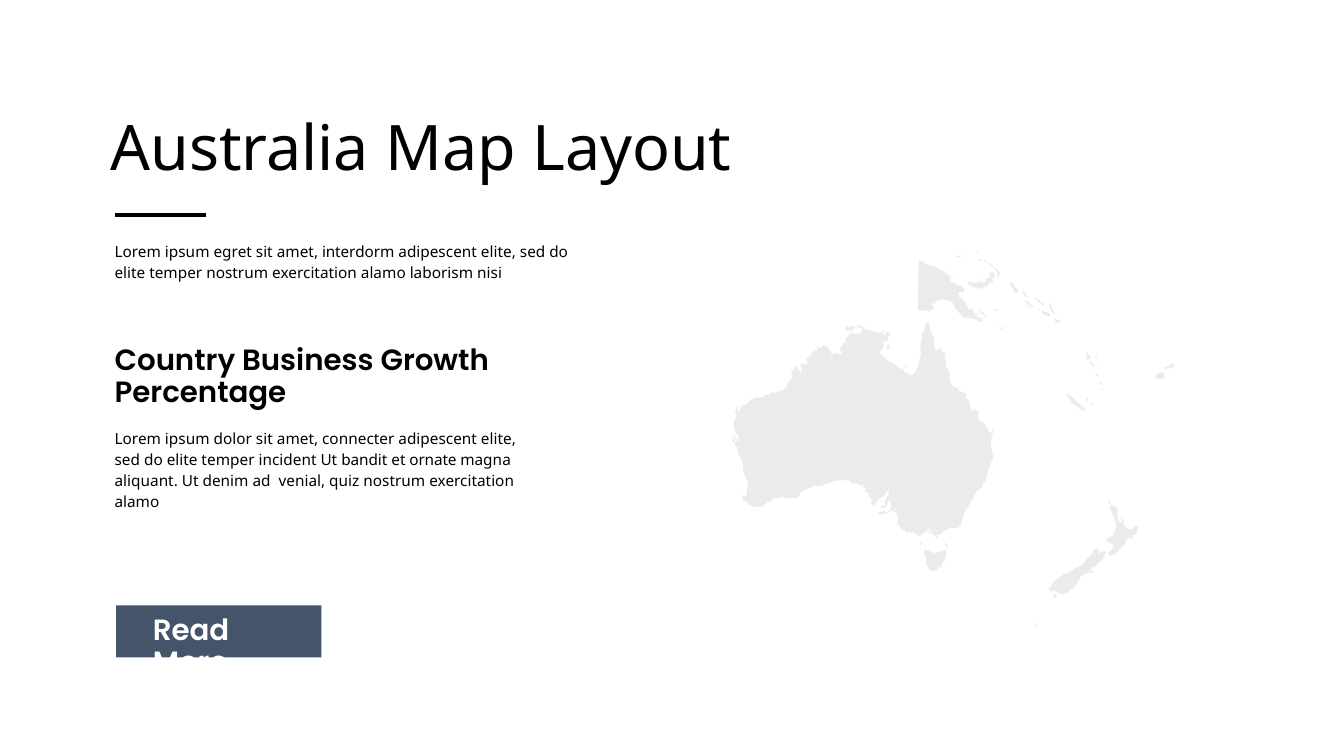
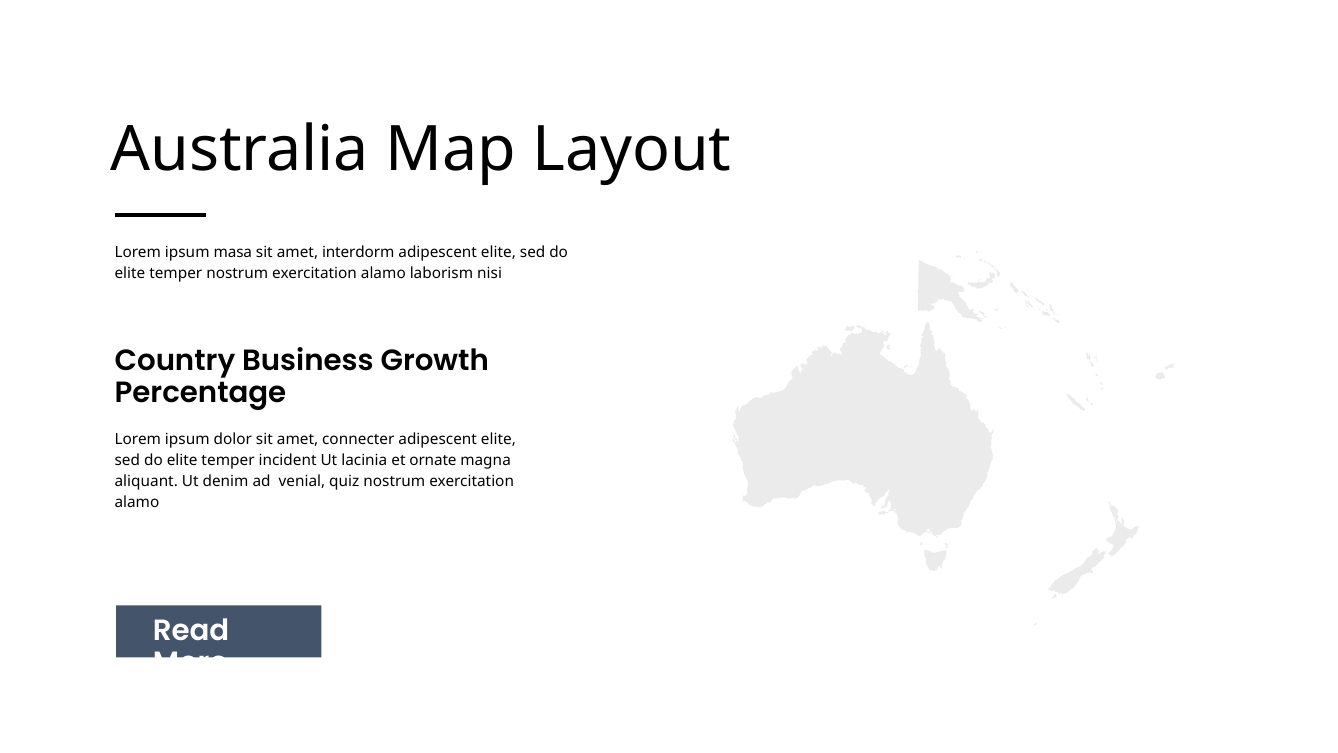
egret: egret -> masa (233, 253)
bandit: bandit -> lacinia (364, 461)
